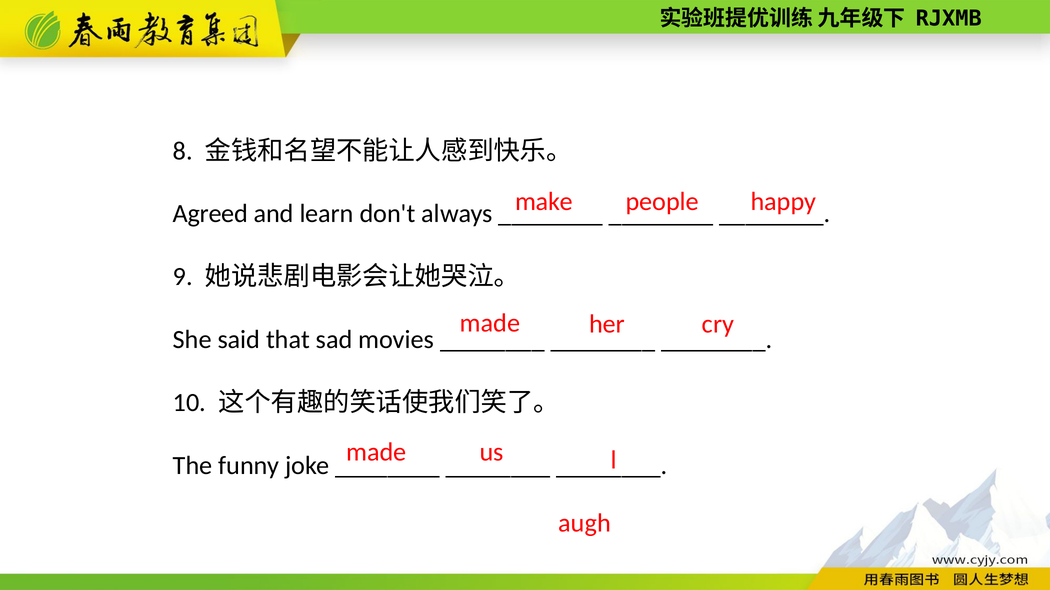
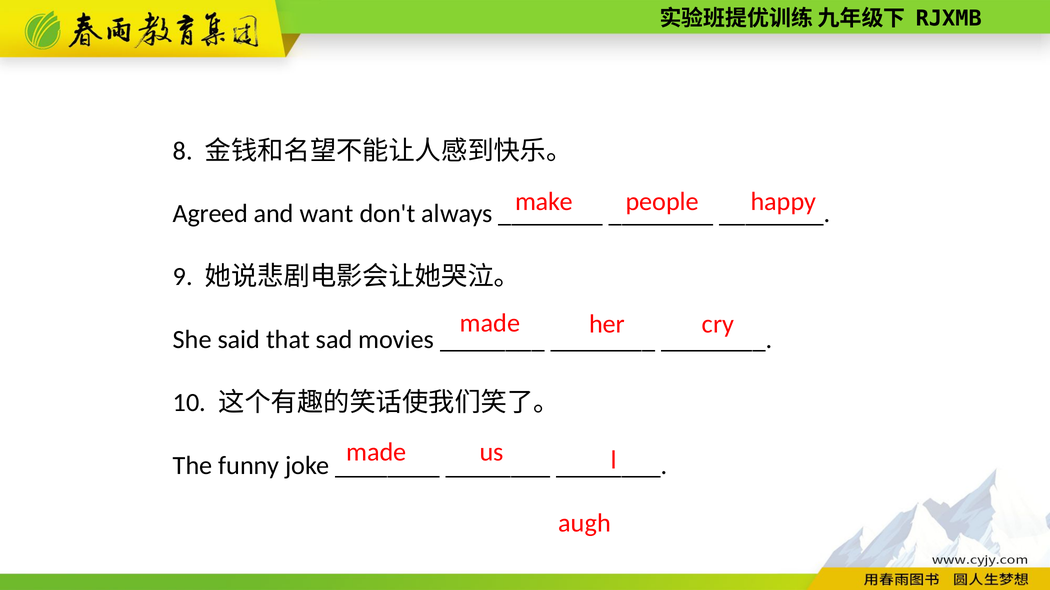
learn: learn -> want (327, 214)
